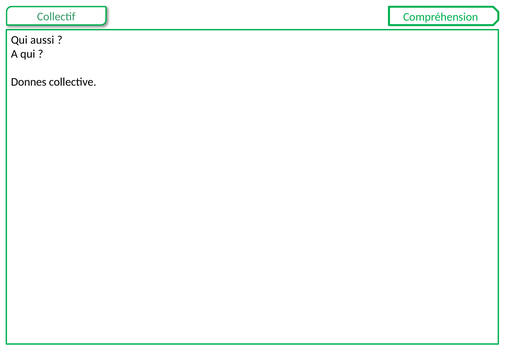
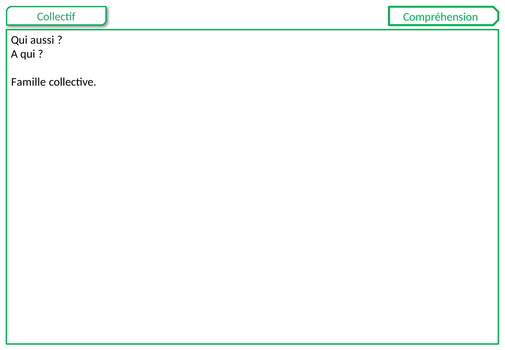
Donnes: Donnes -> Famille (29, 82)
